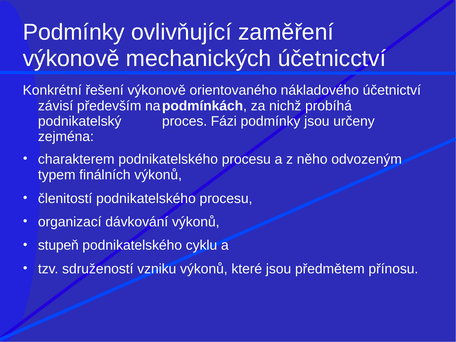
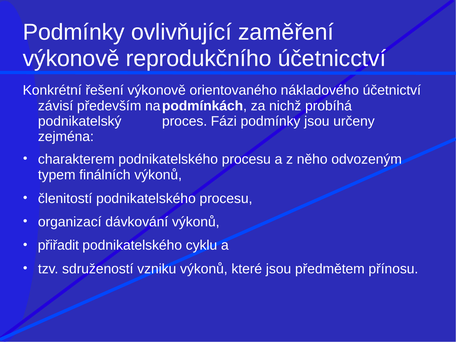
mechanických: mechanických -> reprodukčního (199, 58)
stupeň: stupeň -> přiřadit (58, 245)
